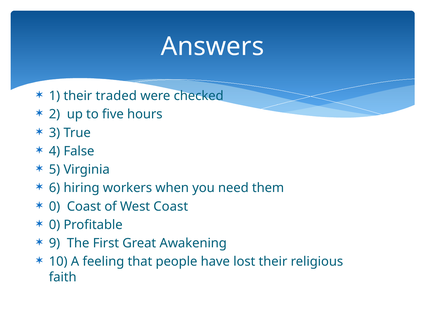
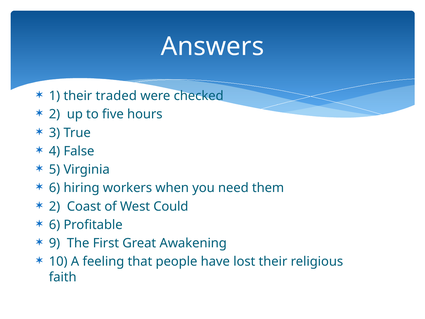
0: 0 -> 2 (55, 206)
West Coast: Coast -> Could (171, 206)
0: 0 -> 6 (55, 225)
